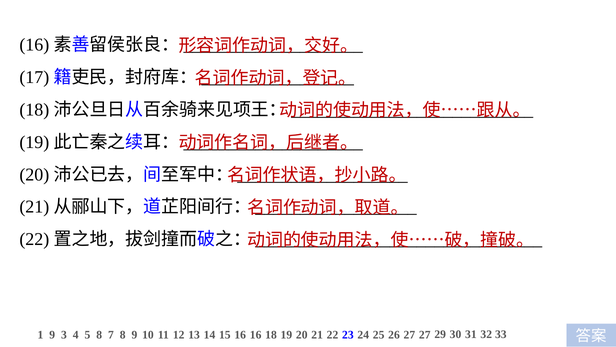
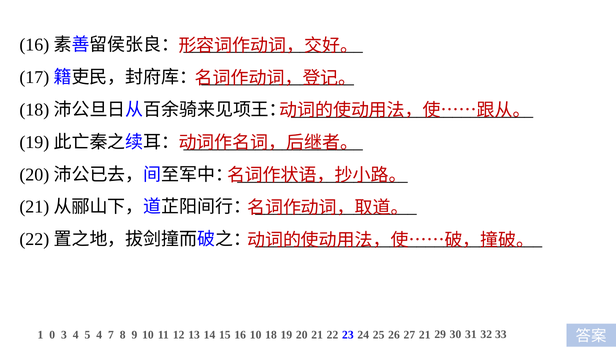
1 9: 9 -> 0 (52, 335)
5 8: 8 -> 4 (99, 335)
16 16: 16 -> 10 (256, 335)
27 27: 27 -> 21 (425, 335)
